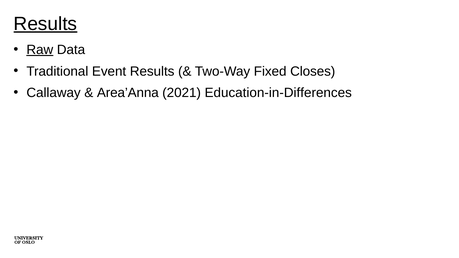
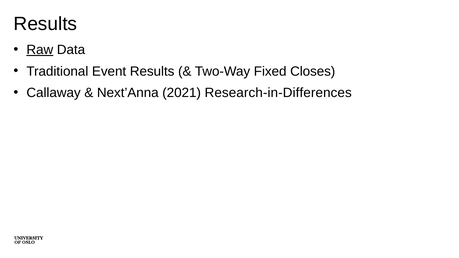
Results underline: present -> none (45, 24)
Area’Anna: Area’Anna -> Next’Anna (128, 93)
Education-in-Differences: Education-in-Differences -> Research-in-Differences (278, 93)
